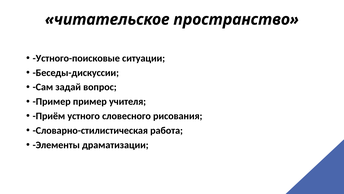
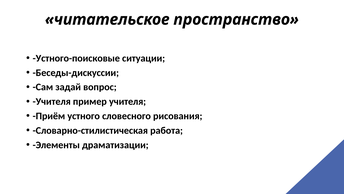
Пример: Пример -> Учителя (52, 101)
